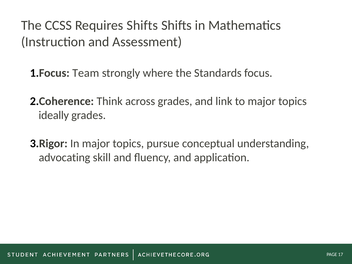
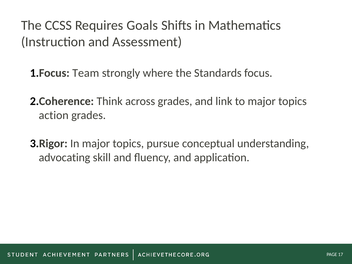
Requires Shifts: Shifts -> Goals (142, 25)
ideally: ideally -> action (54, 115)
